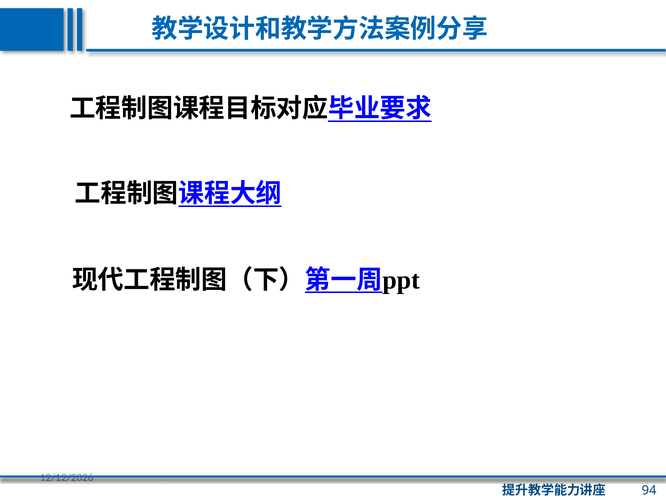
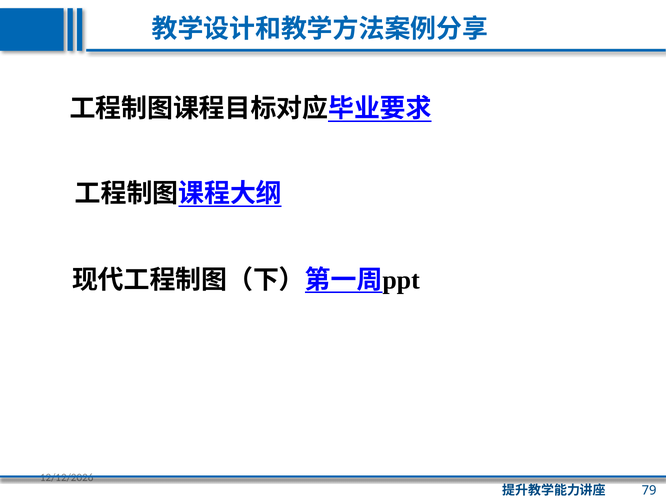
94: 94 -> 79 (649, 490)
